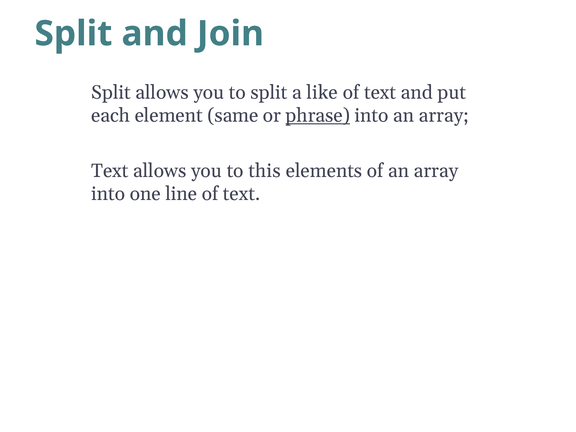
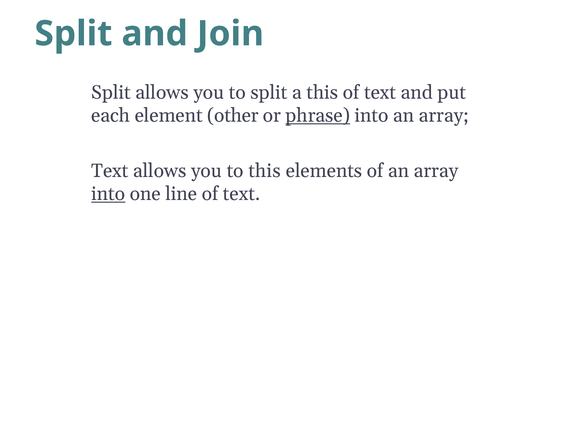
a like: like -> this (322, 93)
same: same -> other (233, 116)
into underline: none -> present (108, 194)
